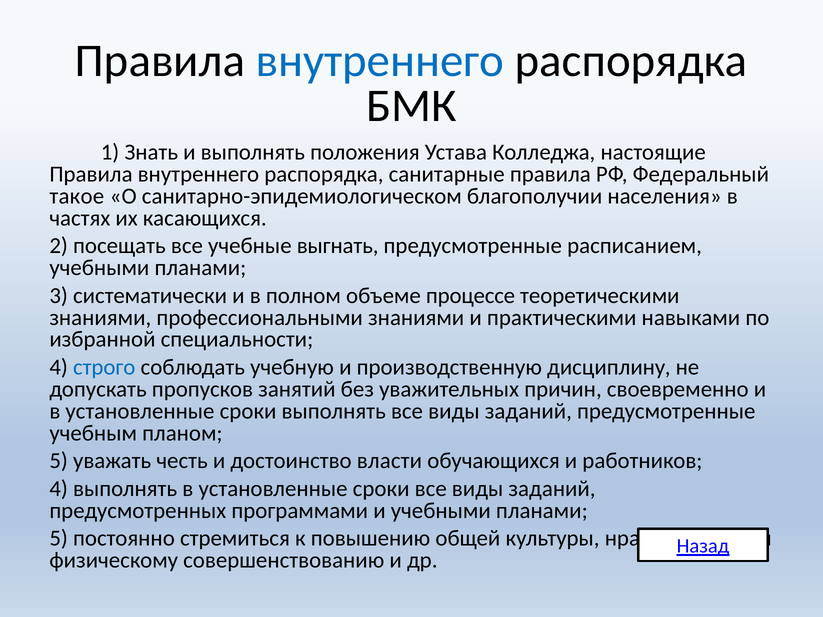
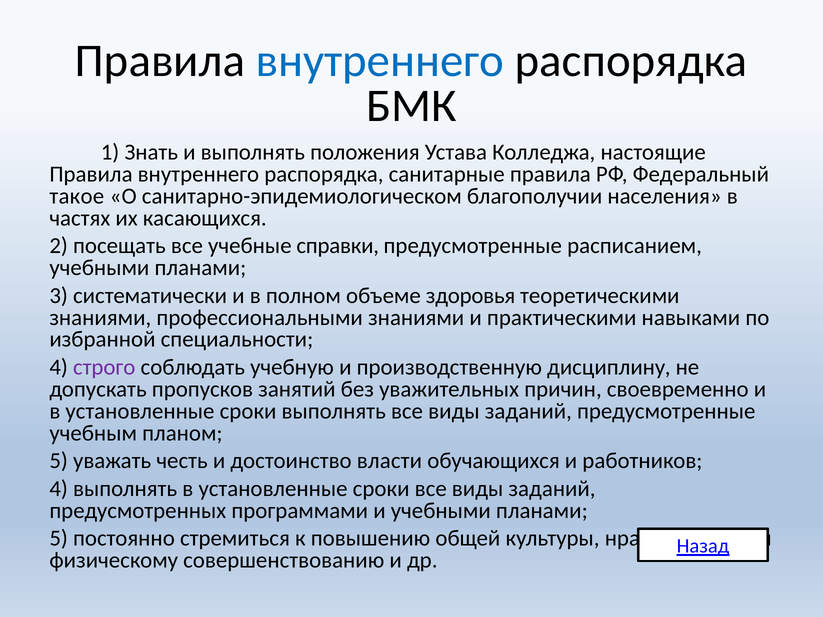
выгнать: выгнать -> справки (338, 246)
процессе: процессе -> здоровья (471, 296)
строго colour: blue -> purple (104, 367)
